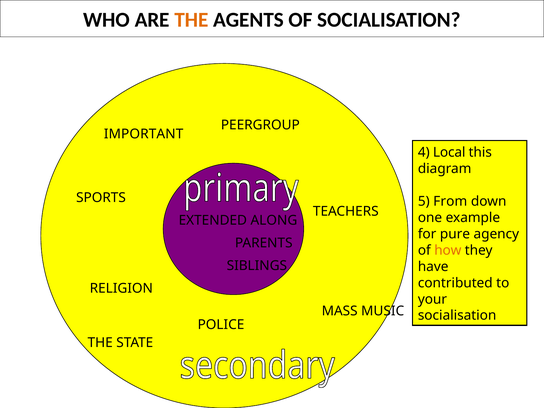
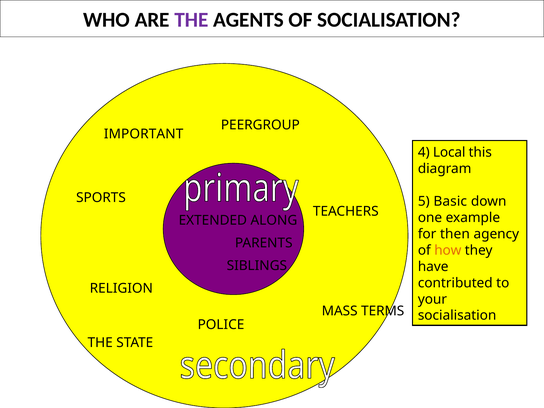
THE colour: orange -> purple (191, 20)
From: From -> Basic (450, 201)
pure: pure -> then (455, 234)
MUSIC: MUSIC -> TERMS (383, 311)
